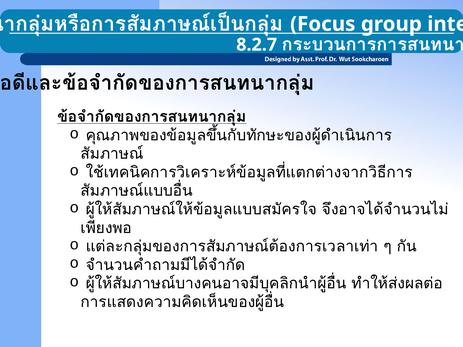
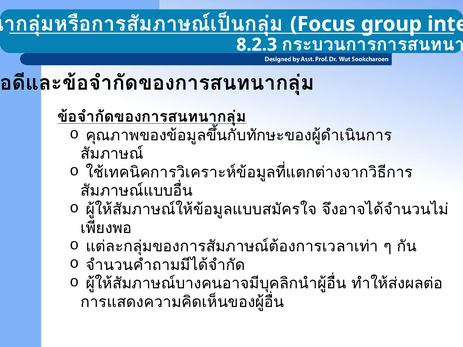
8.2.7: 8.2.7 -> 8.2.3 (257, 45)
